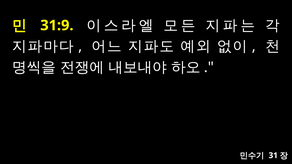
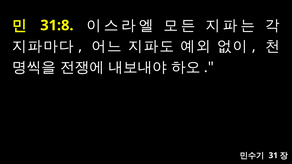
31:9: 31:9 -> 31:8 (57, 25)
